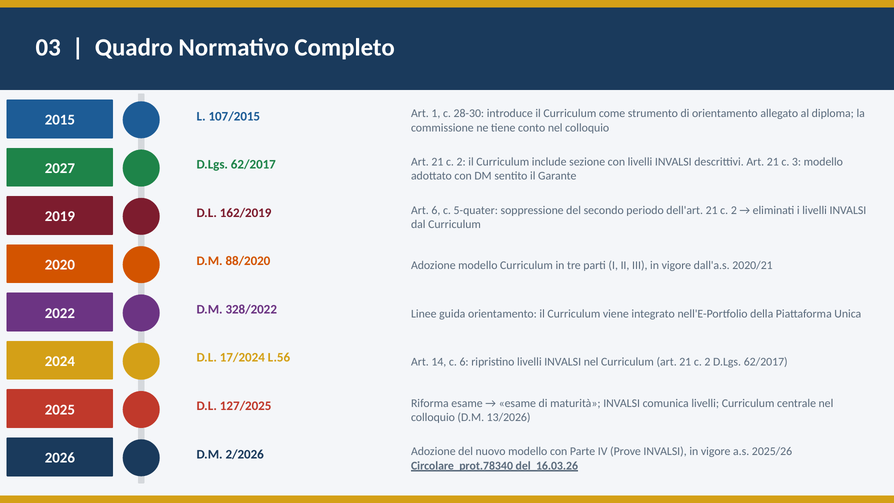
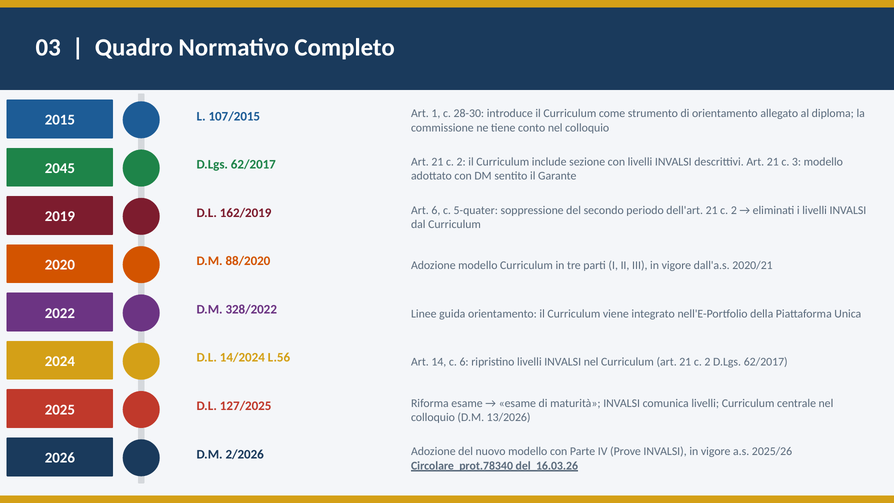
2027: 2027 -> 2045 (60, 168)
17/2024: 17/2024 -> 14/2024 (242, 358)
